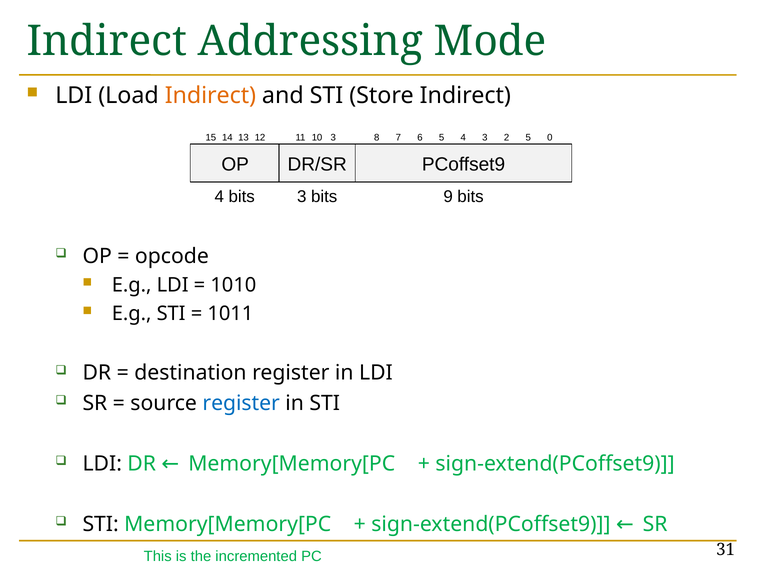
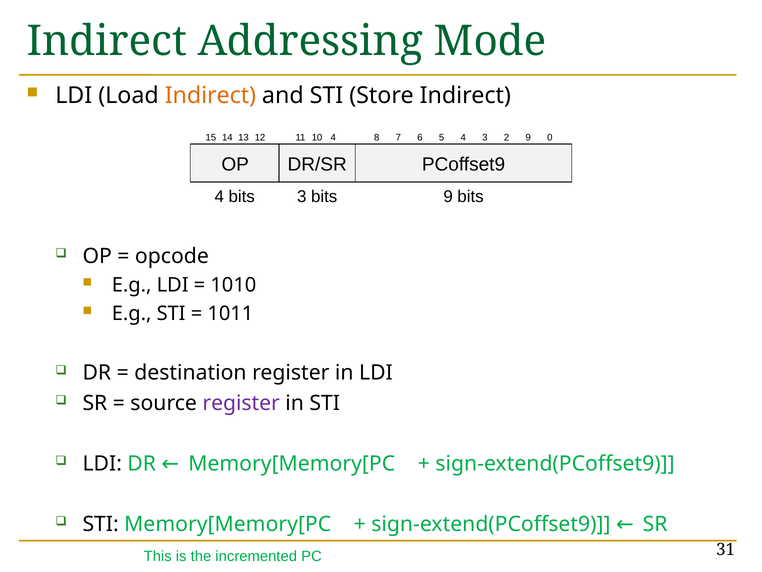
10 3: 3 -> 4 (333, 138)
2 5: 5 -> 9 (528, 137)
register colour: blue -> purple (241, 403)
